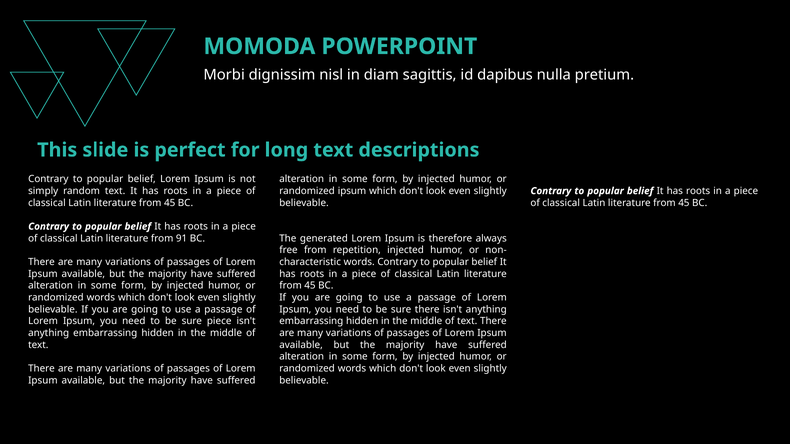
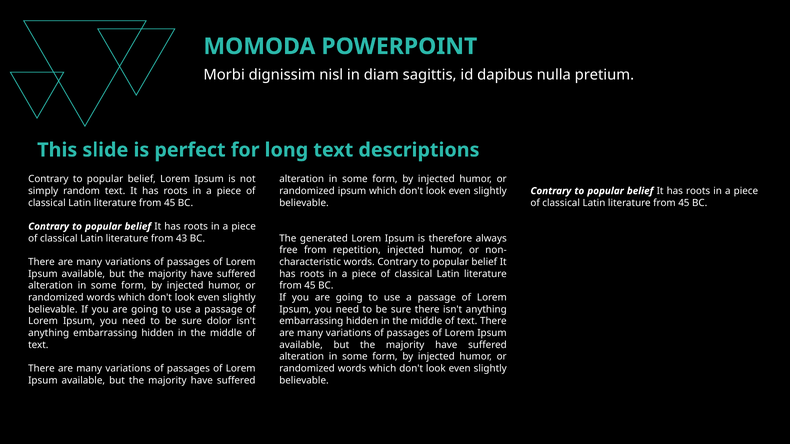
91: 91 -> 43 (182, 238)
sure piece: piece -> dolor (219, 321)
